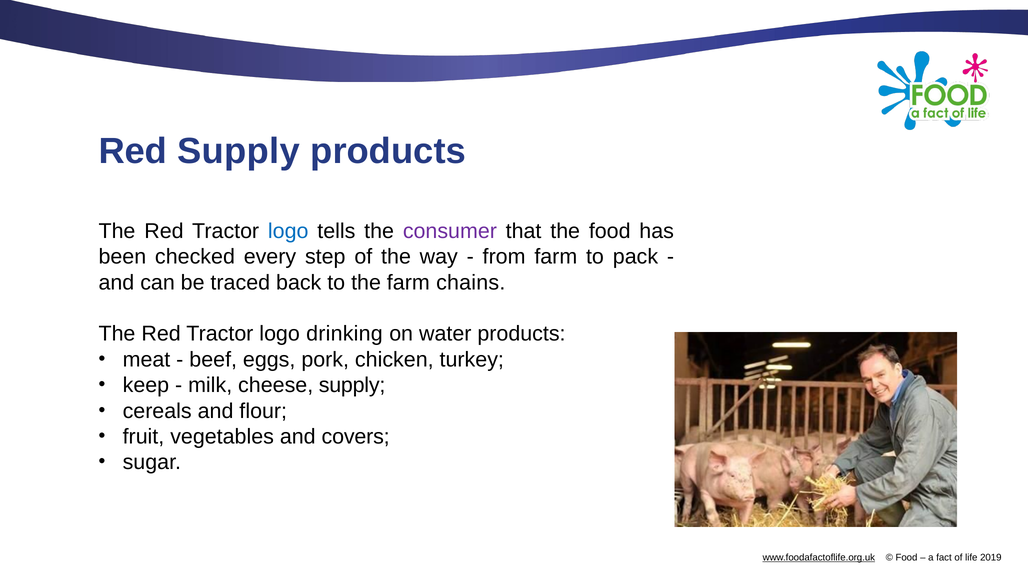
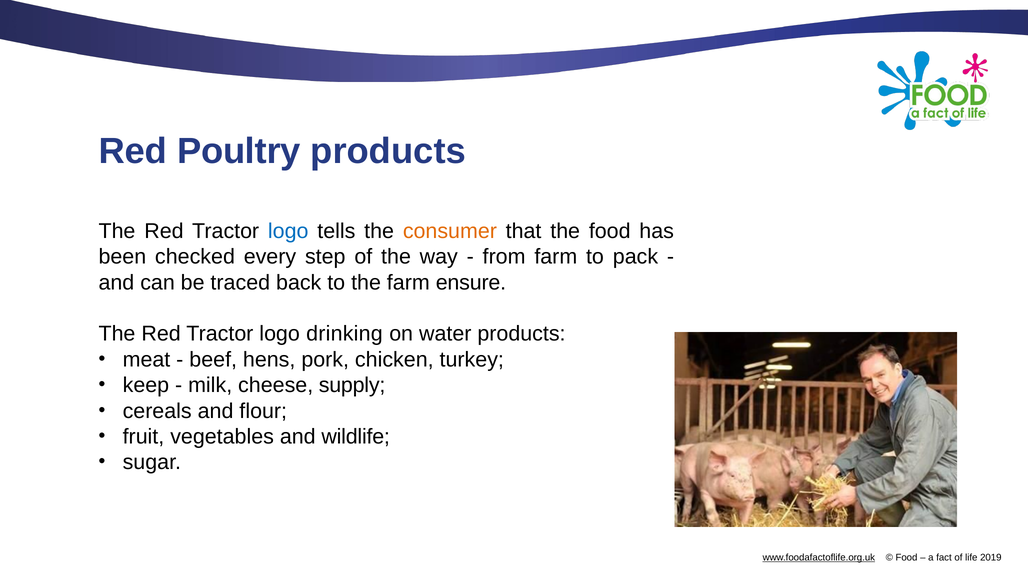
Red Supply: Supply -> Poultry (239, 151)
consumer colour: purple -> orange (450, 231)
chains: chains -> ensure (471, 283)
eggs: eggs -> hens (269, 360)
covers: covers -> wildlife (356, 437)
